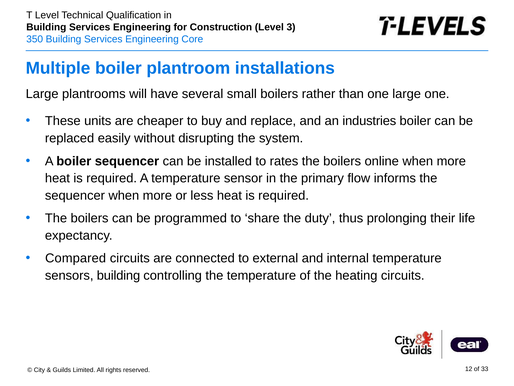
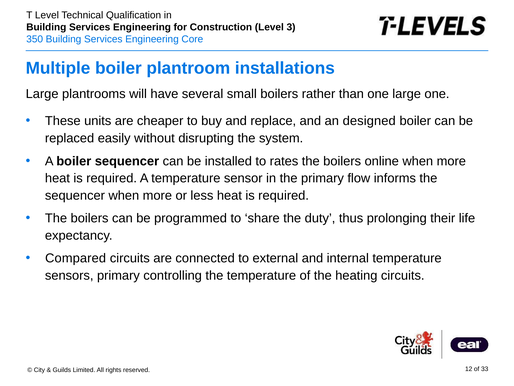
industries: industries -> designed (369, 121)
sensors building: building -> primary (118, 275)
